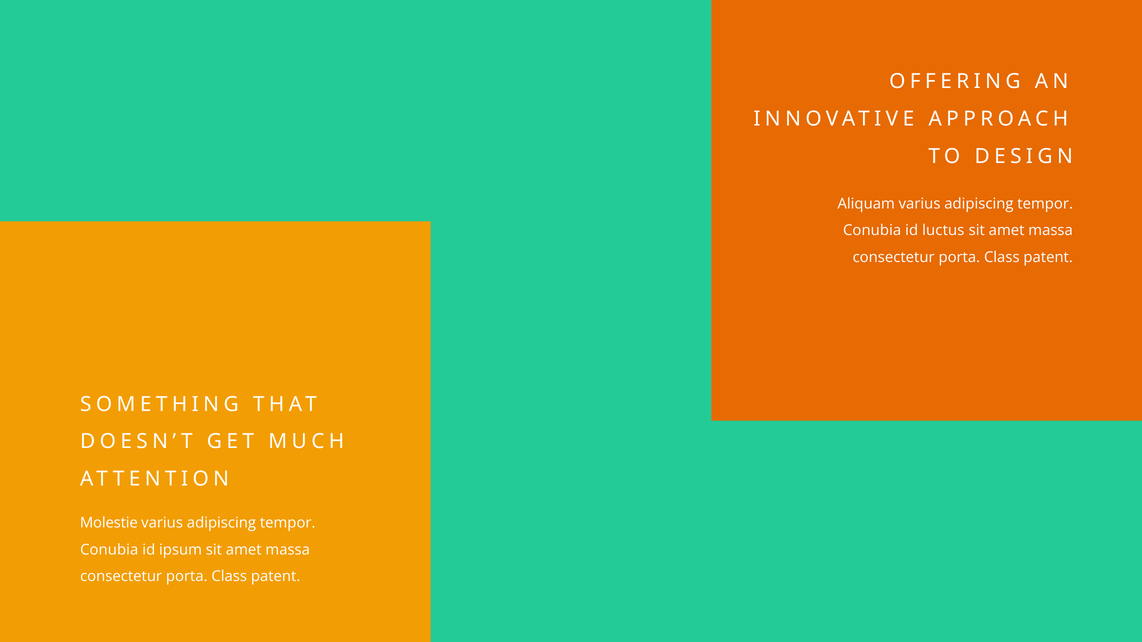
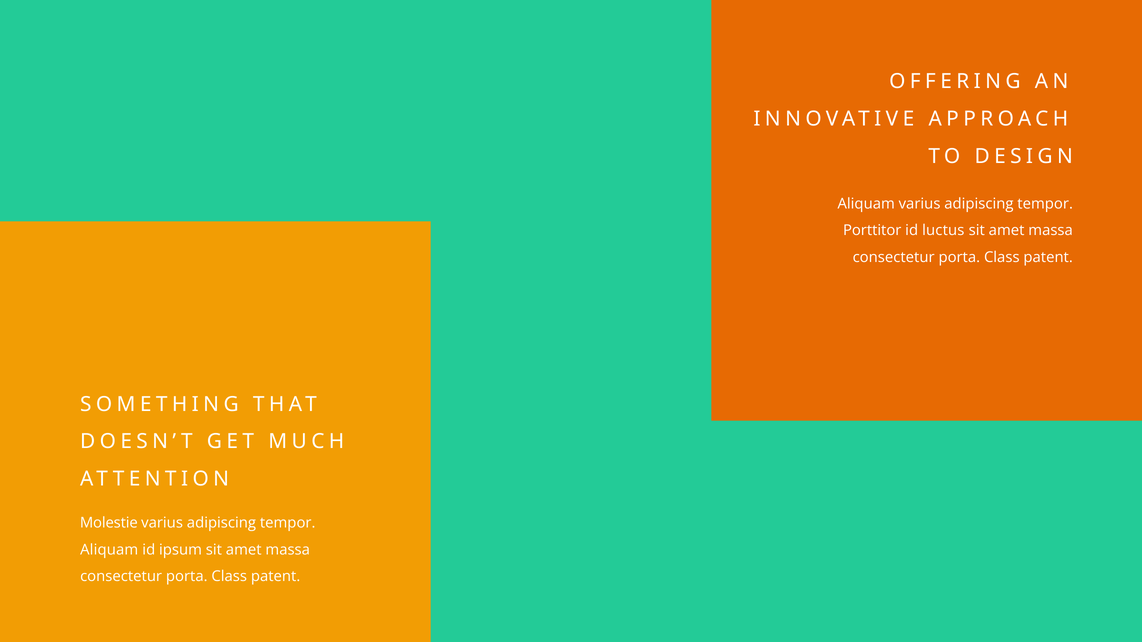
Conubia: Conubia -> Porttitor (872, 231)
Conubia: Conubia -> Aliquam (109, 550)
